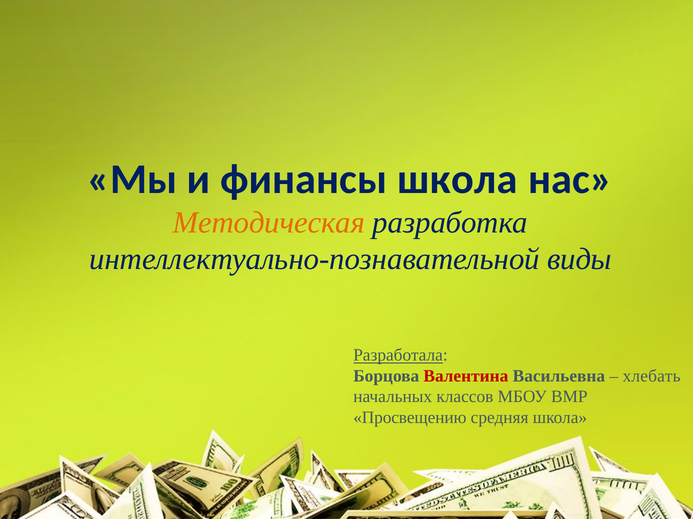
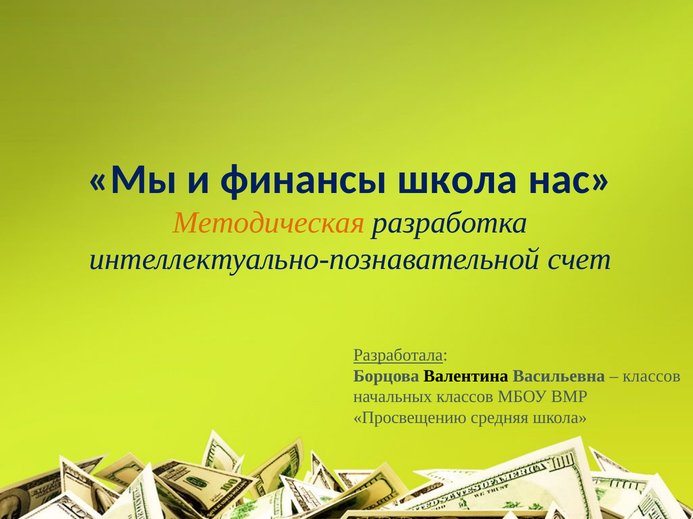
виды: виды -> счет (579, 260)
Валентина colour: red -> black (466, 376)
хлебать: хлебать -> классов (652, 376)
